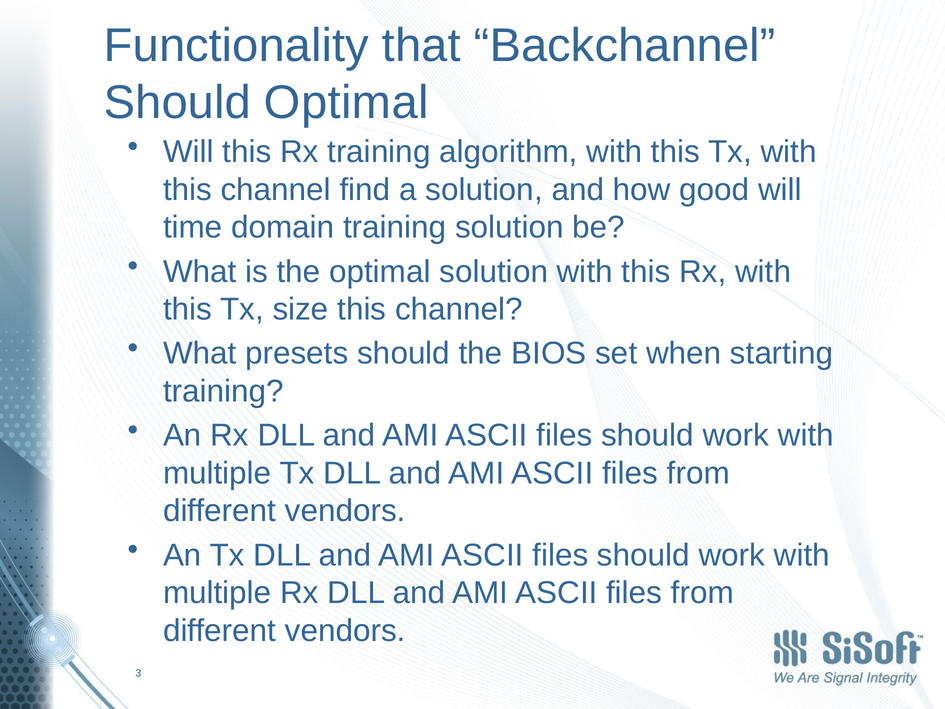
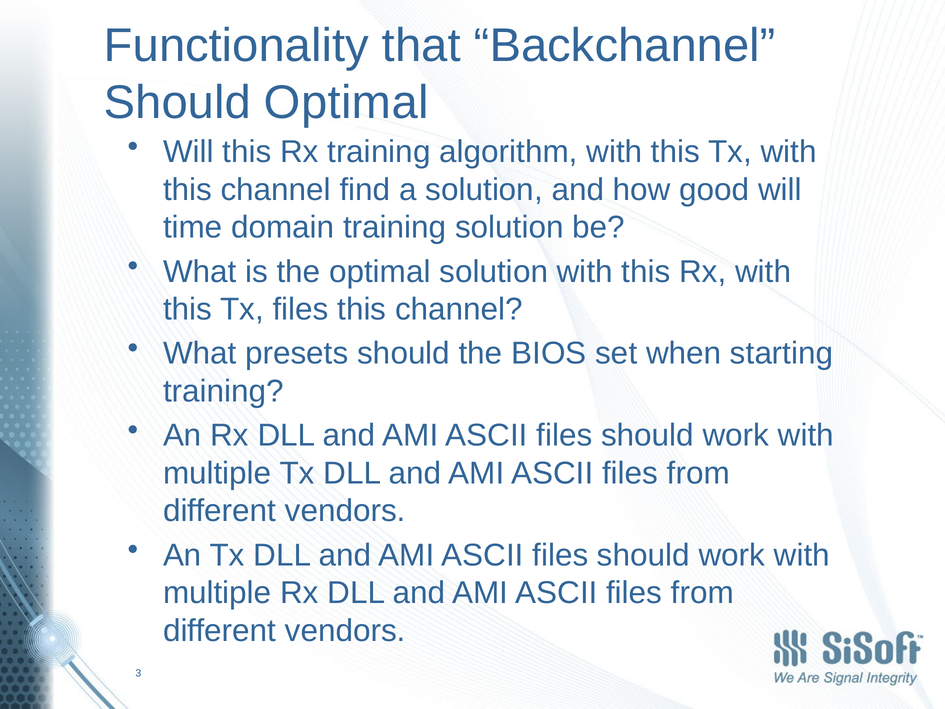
Tx size: size -> files (301, 309)
